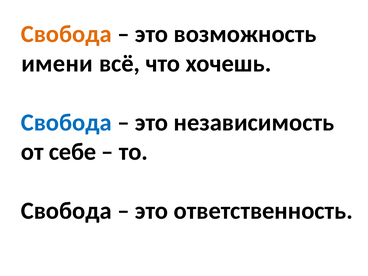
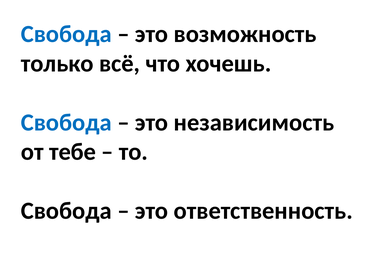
Свобода colour: orange -> blue (66, 34)
имени: имени -> только (57, 64)
себе: себе -> тебе (73, 152)
